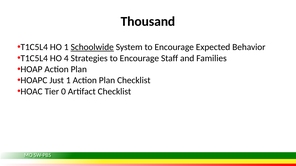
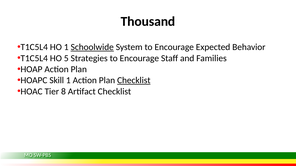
4: 4 -> 5 (66, 58)
Just: Just -> Skill (57, 81)
Checklist underline: none -> present (134, 81)
0: 0 -> 8 (63, 92)
